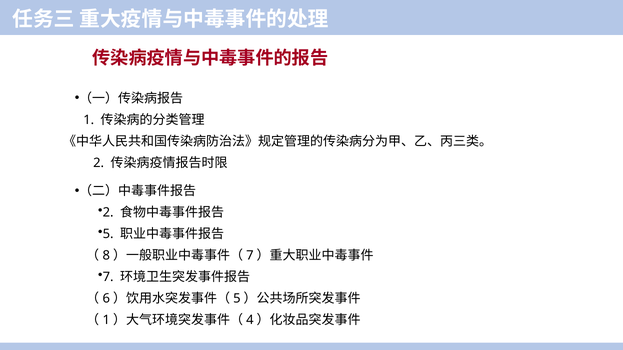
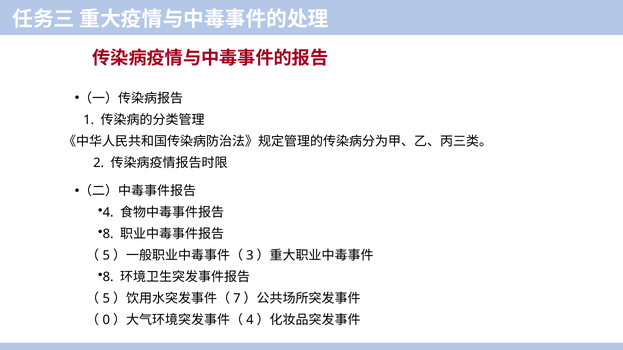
2: 2 -> 4 (108, 213)
5: 5 -> 8 (108, 234)
8: 8 -> 5 (106, 256)
7: 7 -> 3 (250, 256)
7: 7 -> 8 (108, 277)
6: 6 -> 5 (106, 299)
5: 5 -> 7 (237, 299)
1: 1 -> 0 (106, 320)
